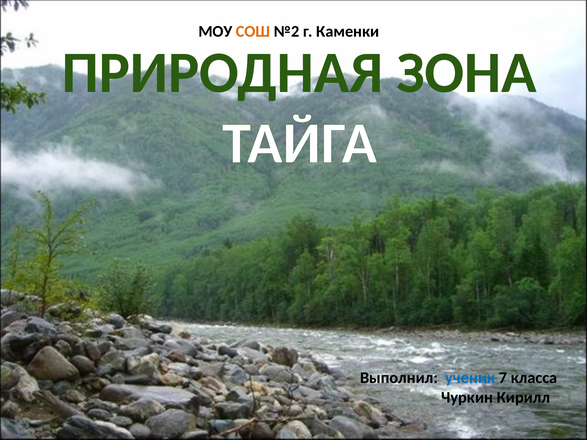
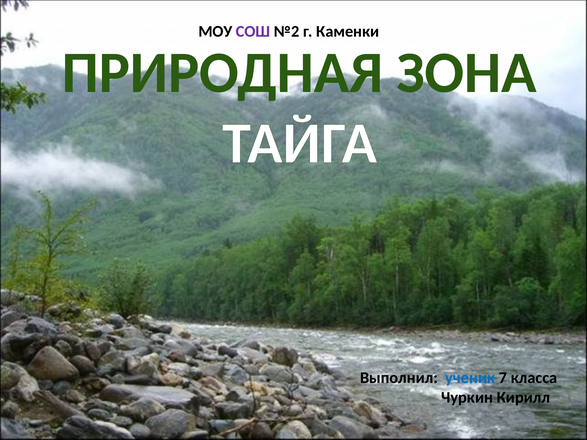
СОШ colour: orange -> purple (253, 32)
